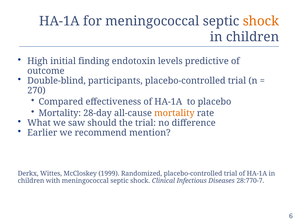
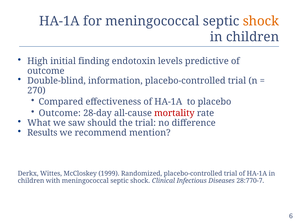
participants: participants -> information (115, 81)
Mortality: Mortality -> Outcome (60, 113)
mortality colour: orange -> red (174, 113)
Earlier: Earlier -> Results (42, 133)
